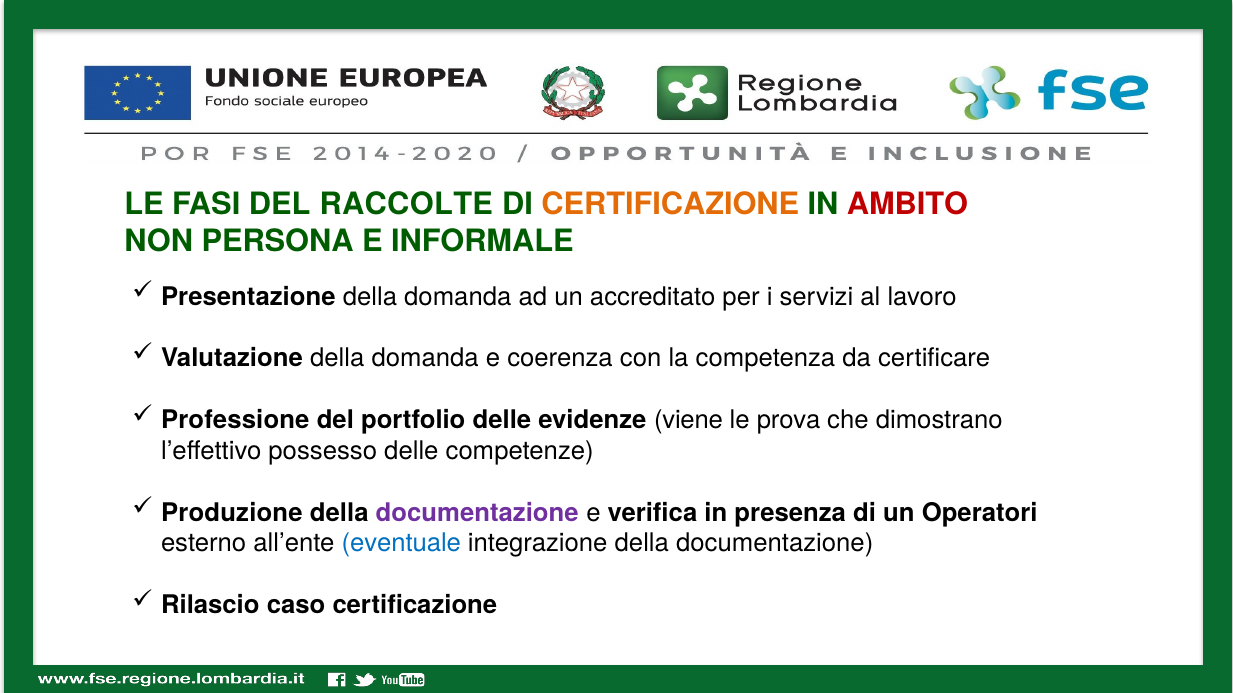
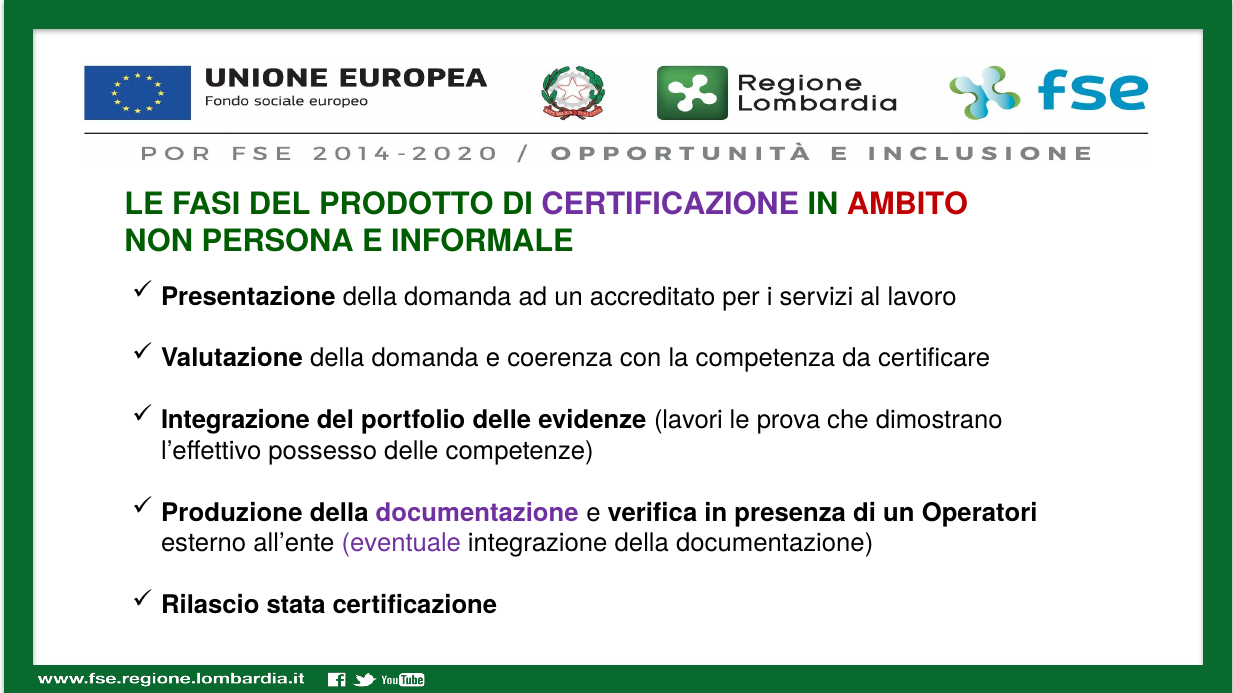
RACCOLTE: RACCOLTE -> PRODOTTO (406, 204)
CERTIFICAZIONE colour: orange -> purple (670, 204)
Professione: Professione -> Integrazione (235, 420)
viene: viene -> lavori (688, 420)
eventuale colour: blue -> purple (401, 544)
caso: caso -> stata (296, 606)
